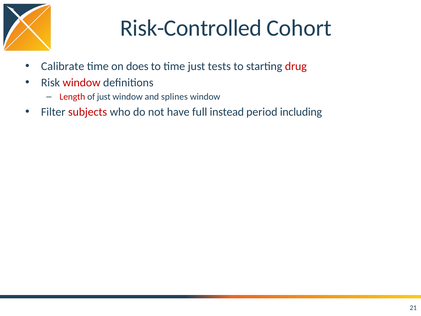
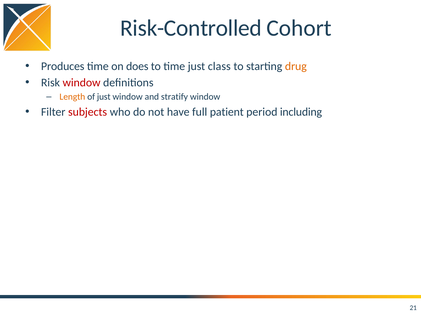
Calibrate: Calibrate -> Produces (63, 66)
tests: tests -> class (219, 66)
drug colour: red -> orange (296, 66)
Length colour: red -> orange (72, 97)
splines: splines -> stratify (174, 97)
instead: instead -> patient (227, 112)
